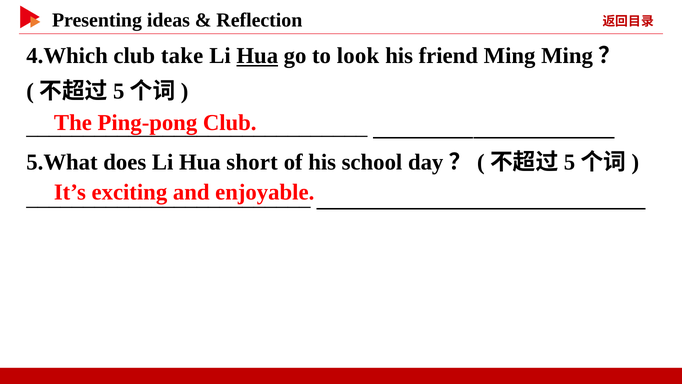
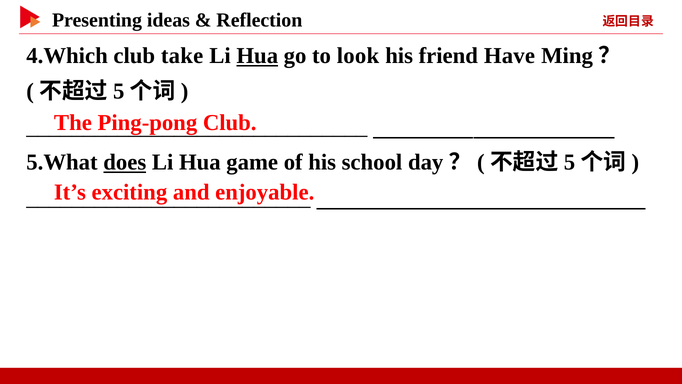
friend Ming: Ming -> Have (509, 56)
does underline: none -> present (125, 162)
short: short -> game (252, 162)
